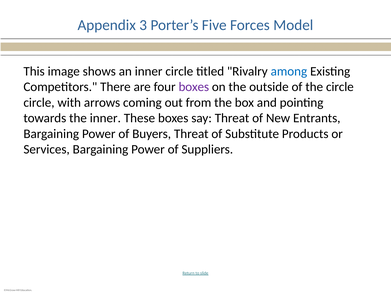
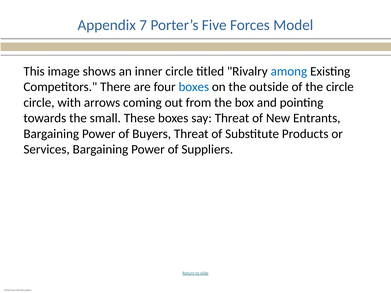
3: 3 -> 7 (143, 25)
boxes colour: purple -> blue (194, 87)
the inner: inner -> small (105, 118)
